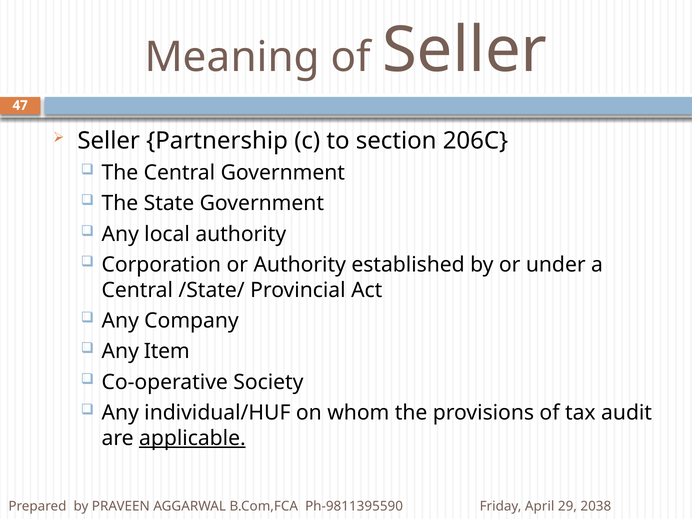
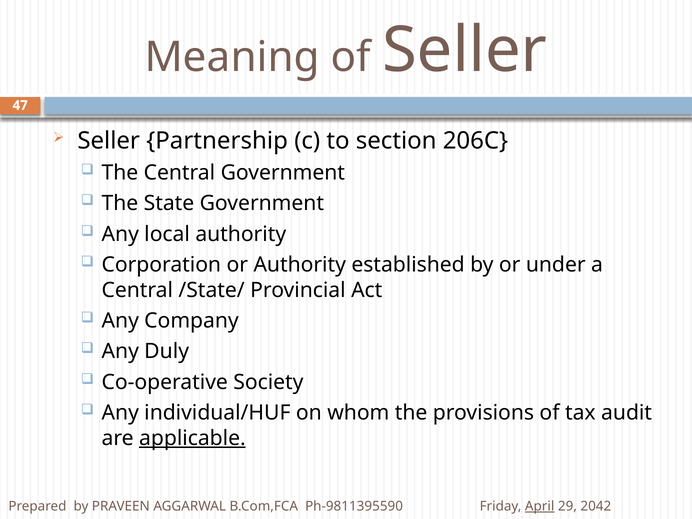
Item: Item -> Duly (167, 351)
April underline: none -> present (540, 506)
2038: 2038 -> 2042 (596, 506)
